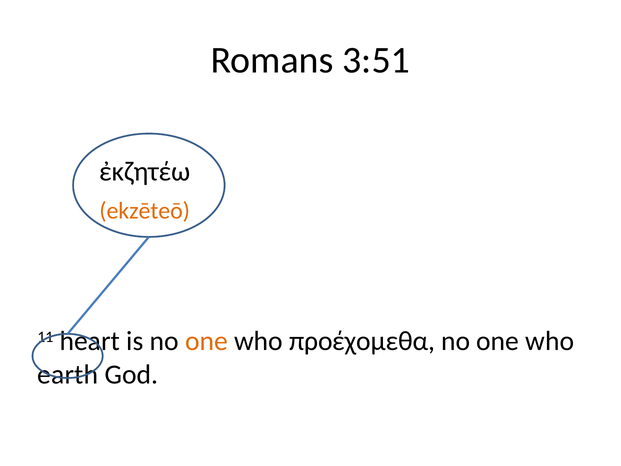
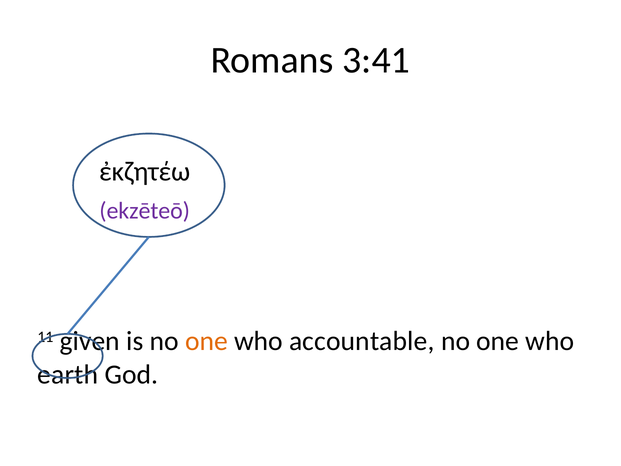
3:51: 3:51 -> 3:41 (376, 60)
ekzēteō colour: orange -> purple (145, 211)
heart: heart -> given (90, 341)
προέχομεθα: προέχομεθα -> accountable (362, 341)
